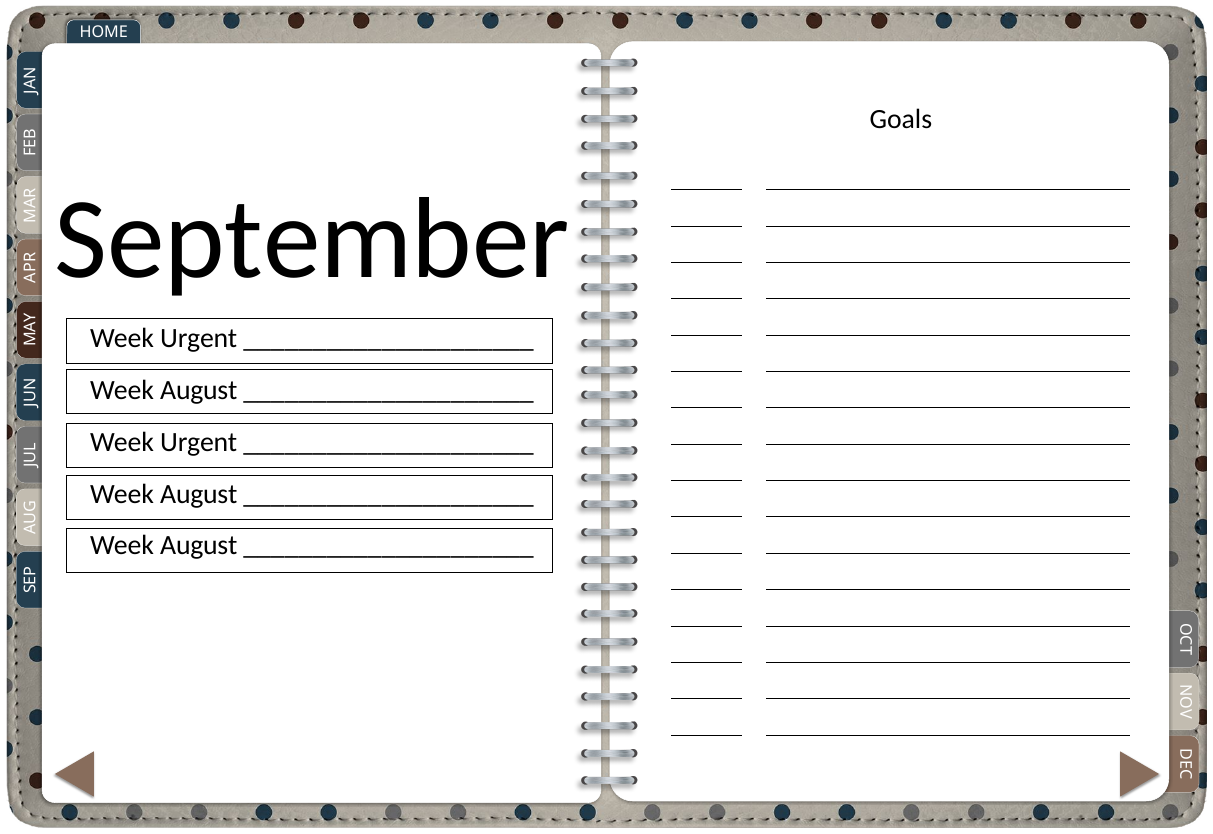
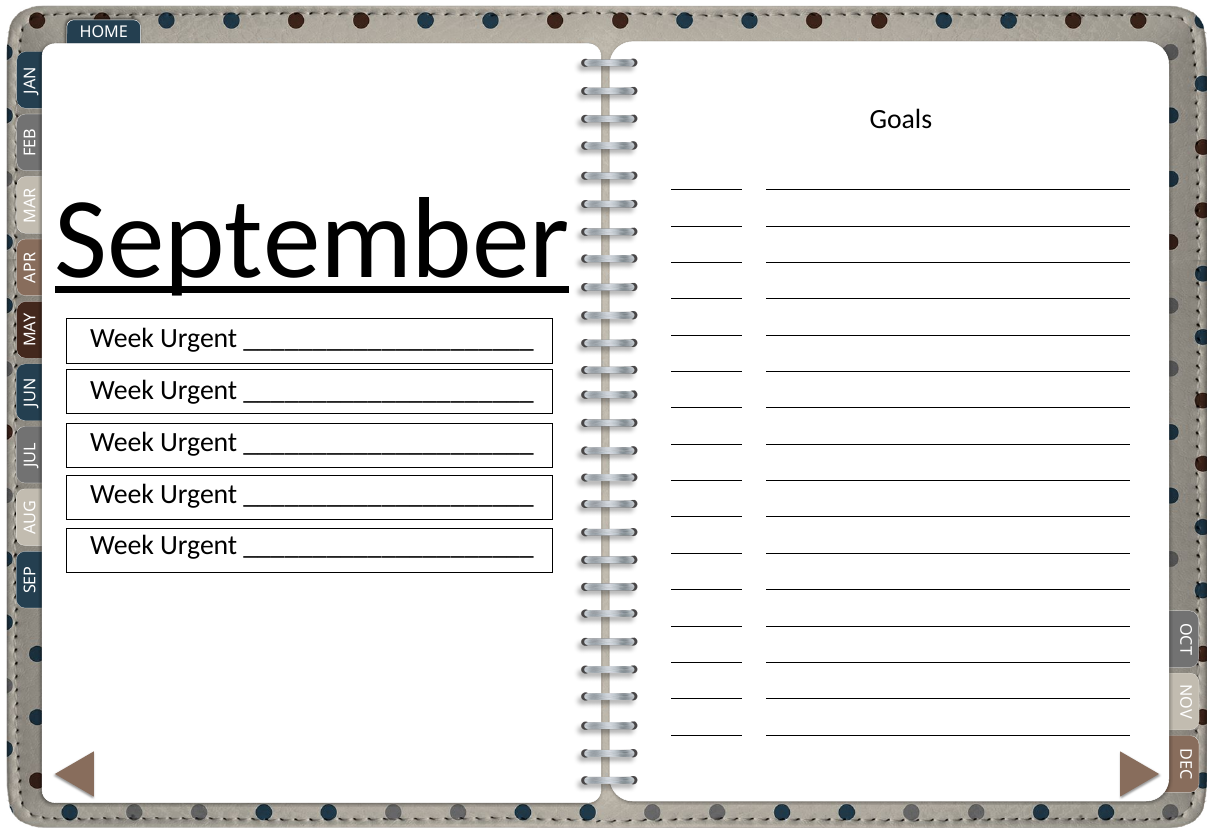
September underline: none -> present (312, 240)
August: August -> Urgent (199, 390)
August: August -> Urgent (199, 494)
August: August -> Urgent (199, 545)
